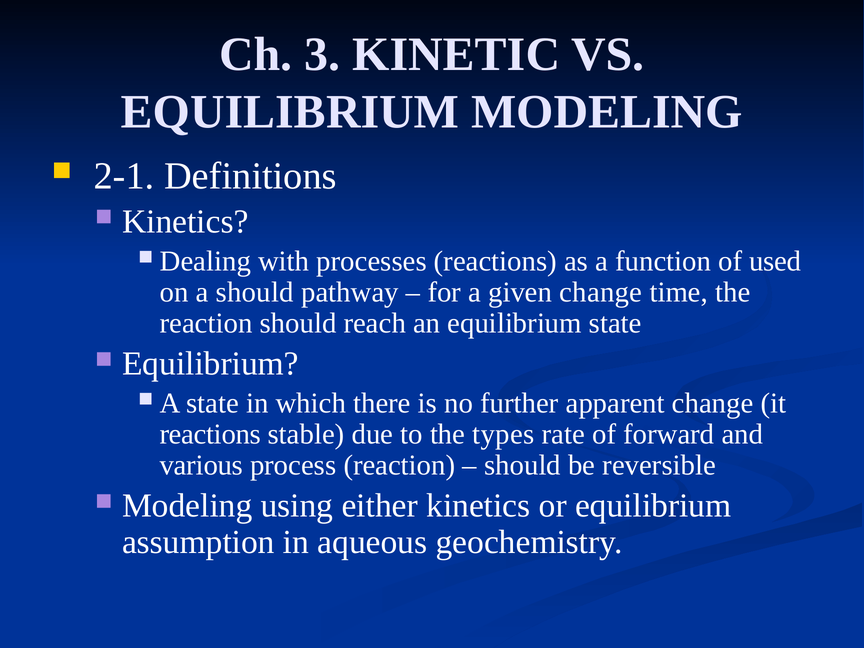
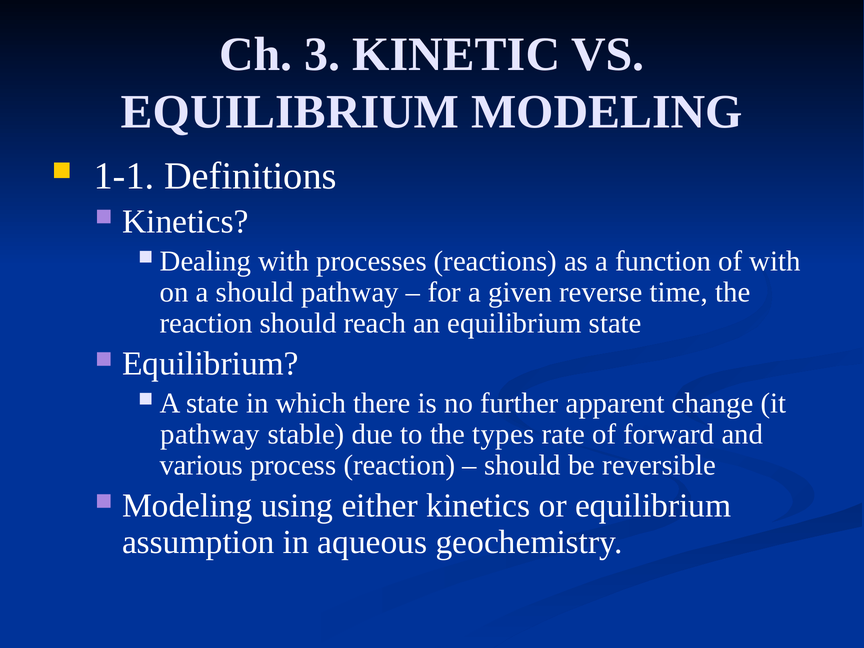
2-1: 2-1 -> 1-1 (124, 176)
of used: used -> with (775, 261)
given change: change -> reverse (601, 292)
reactions: reactions -> pathway (210, 434)
